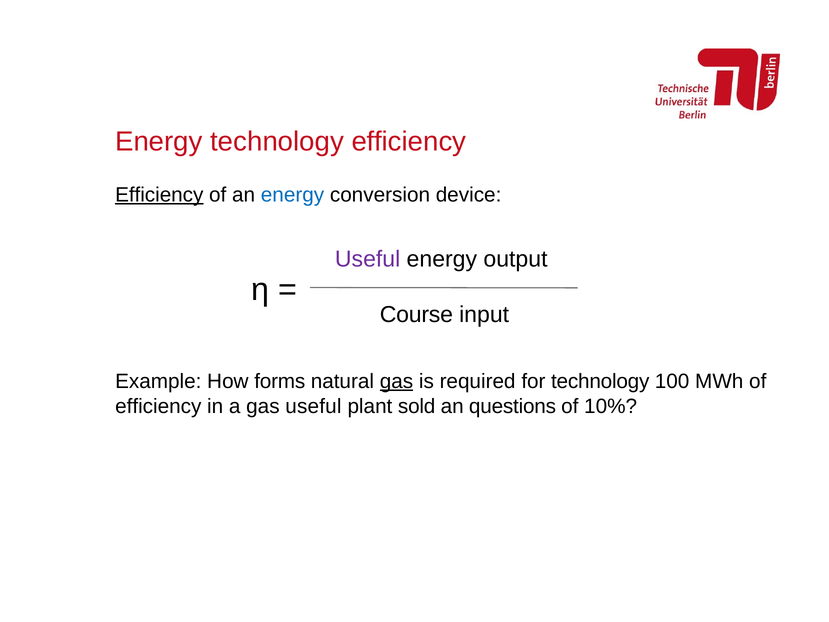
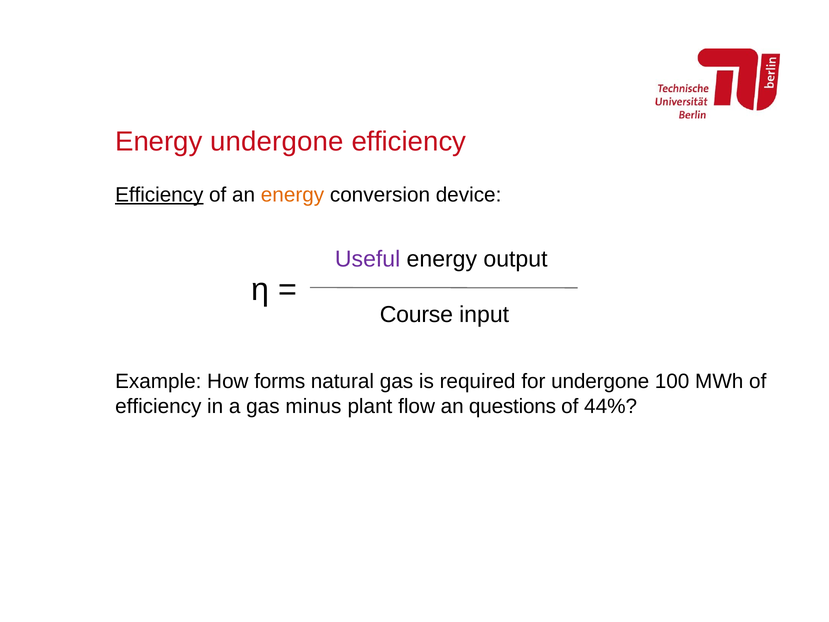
Energy technology: technology -> undergone (277, 142)
energy colour: blue -> orange (293, 195)
gas underline: present -> none (396, 381)
for technology: technology -> undergone (600, 381)
gas useful: useful -> minus (313, 406)
sold: sold -> flow (417, 406)
10%: 10% -> 44% (611, 406)
